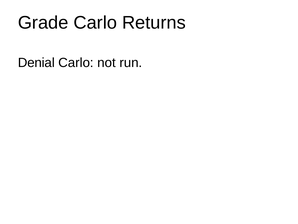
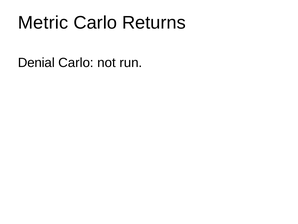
Grade: Grade -> Metric (43, 23)
